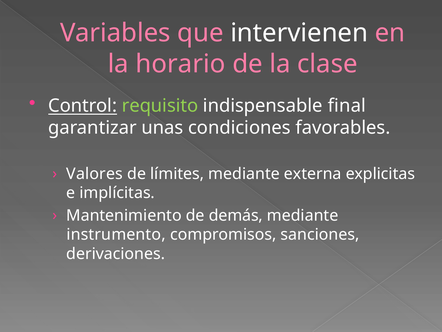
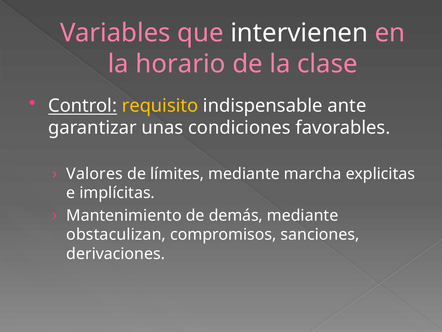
requisito colour: light green -> yellow (160, 106)
final: final -> ante (347, 106)
externa: externa -> marcha (313, 174)
instrumento: instrumento -> obstaculizan (116, 234)
